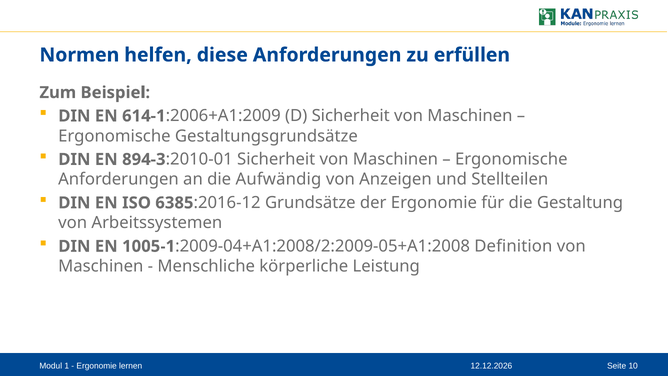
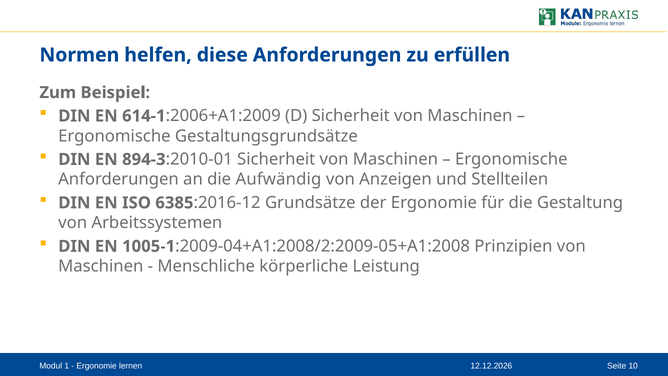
Definition: Definition -> Prinzipien (513, 246)
